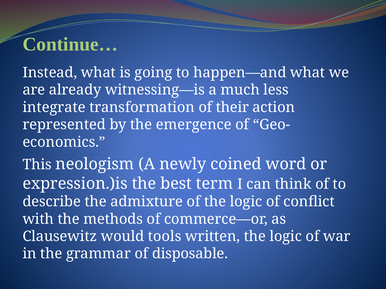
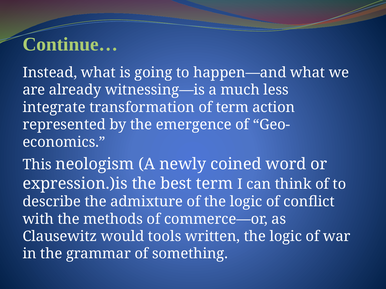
of their: their -> term (232, 107)
disposable: disposable -> something (190, 254)
